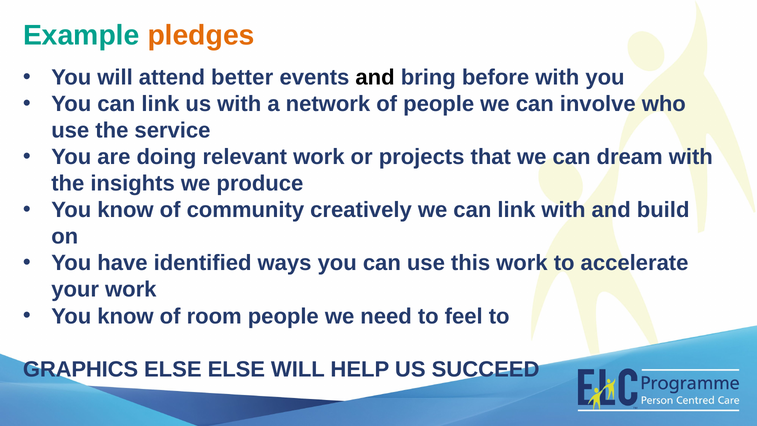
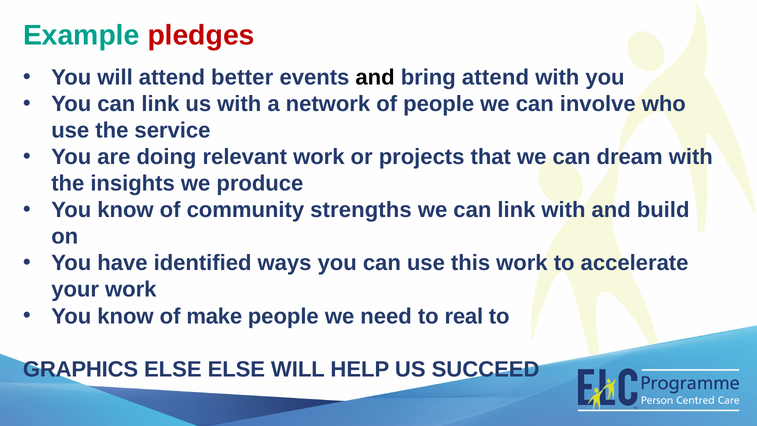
pledges colour: orange -> red (201, 35)
bring before: before -> attend (495, 77)
creatively: creatively -> strengths (361, 210)
room: room -> make (214, 316)
feel: feel -> real (464, 316)
